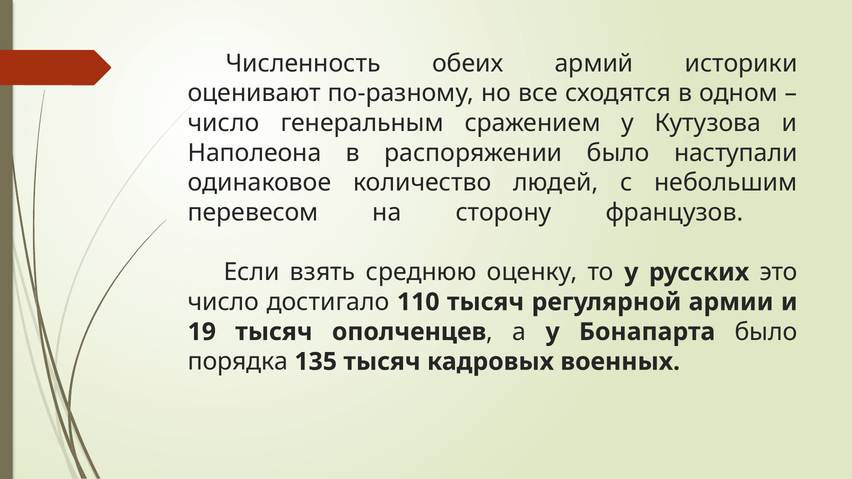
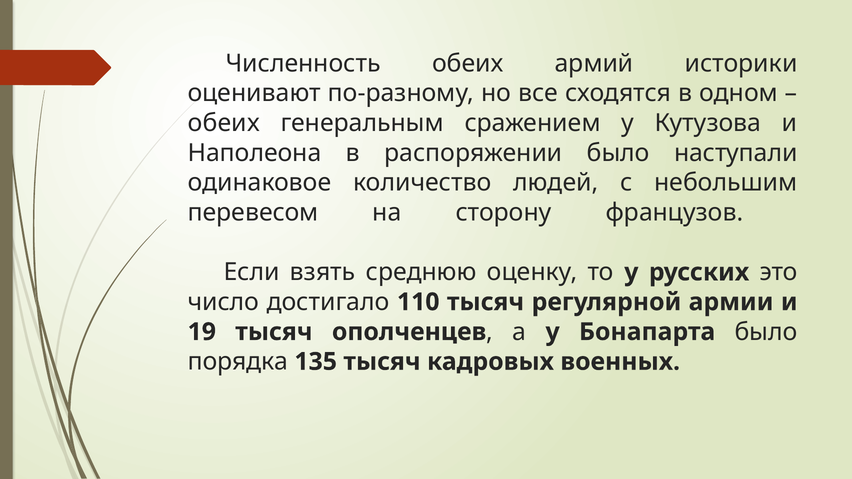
число: число -> обеих (224, 123)
